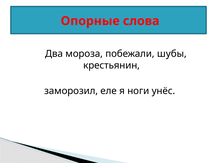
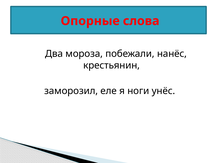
шубы: шубы -> нанёс (172, 54)
